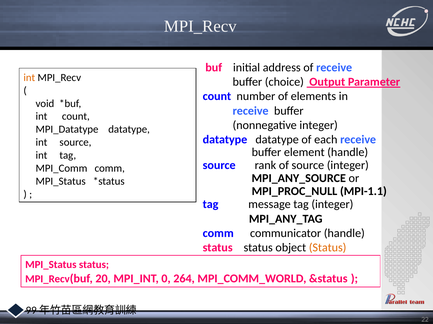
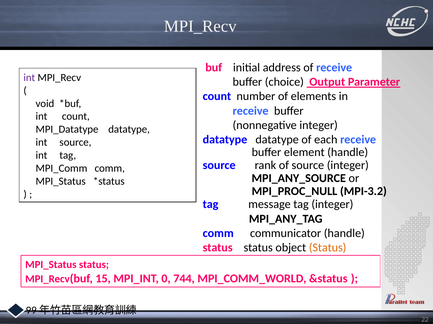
int colour: orange -> purple (29, 78)
MPI-1.1: MPI-1.1 -> MPI-3.2 (363, 192)
20: 20 -> 15 (103, 279)
264: 264 -> 744 (184, 279)
